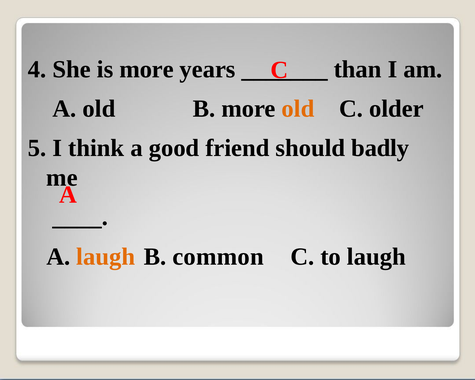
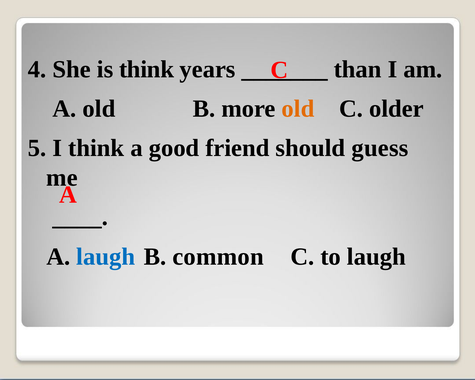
is more: more -> think (147, 69)
badly: badly -> guess (380, 148)
laugh colour: orange -> blue (106, 257)
